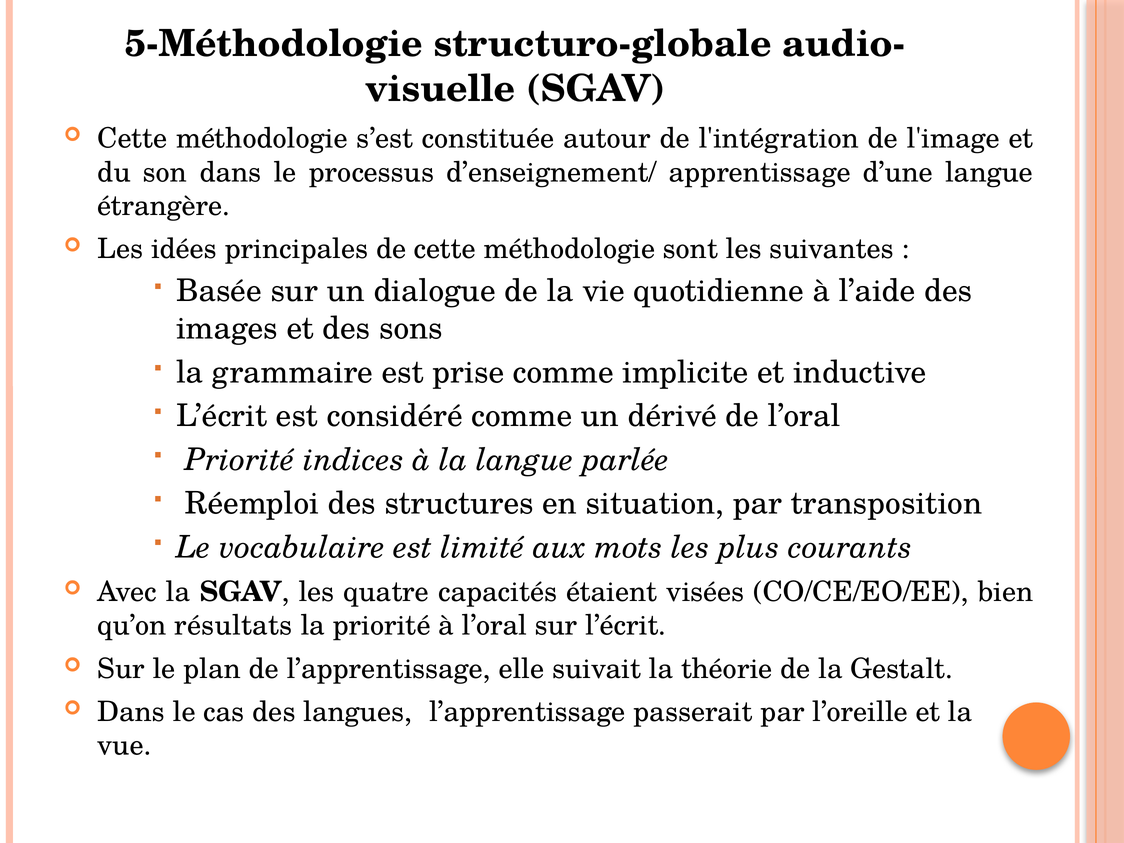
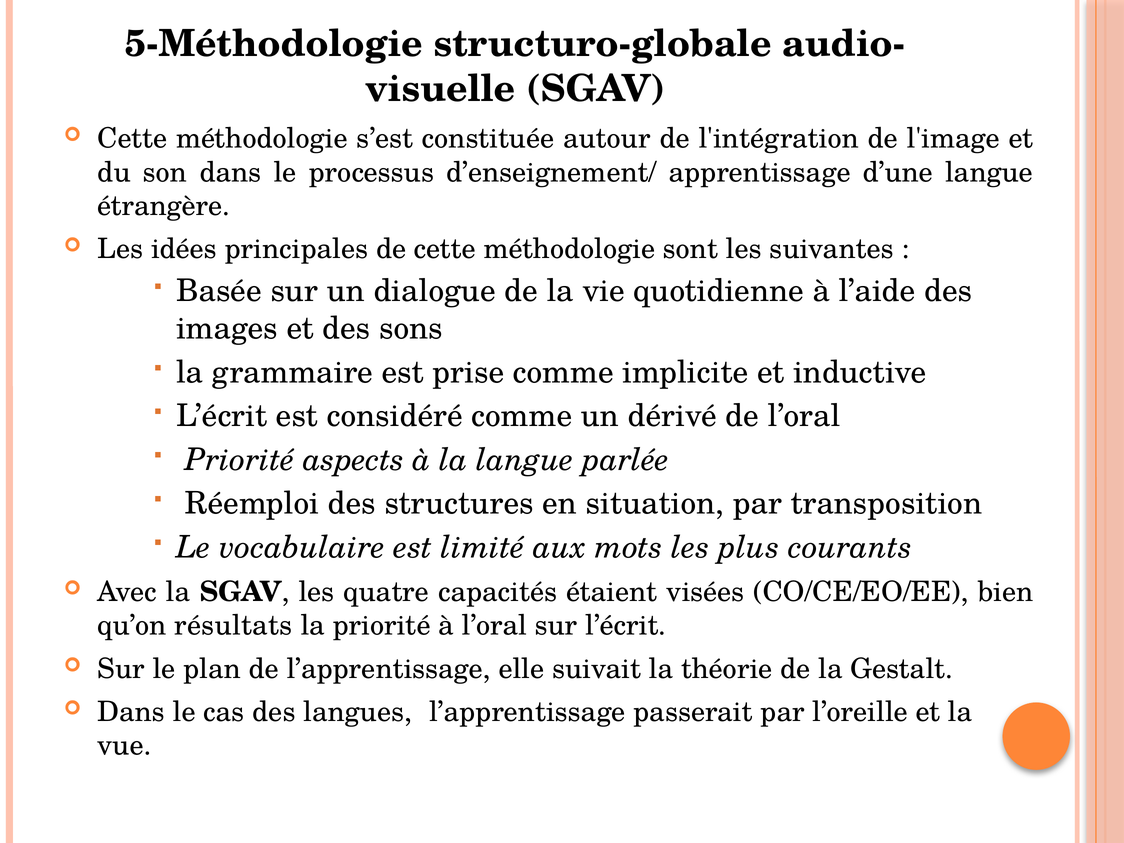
indices: indices -> aspects (354, 460)
